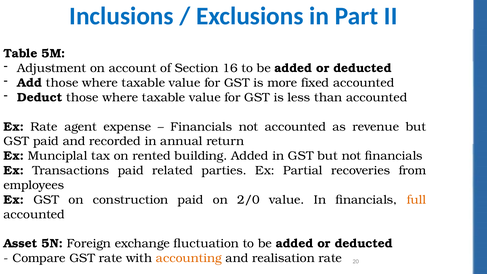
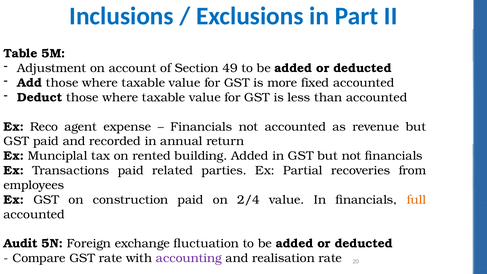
16: 16 -> 49 (230, 68)
Ex Rate: Rate -> Reco (44, 127)
2/0: 2/0 -> 2/4 (248, 200)
Asset: Asset -> Audit (21, 244)
accounting colour: orange -> purple (189, 258)
